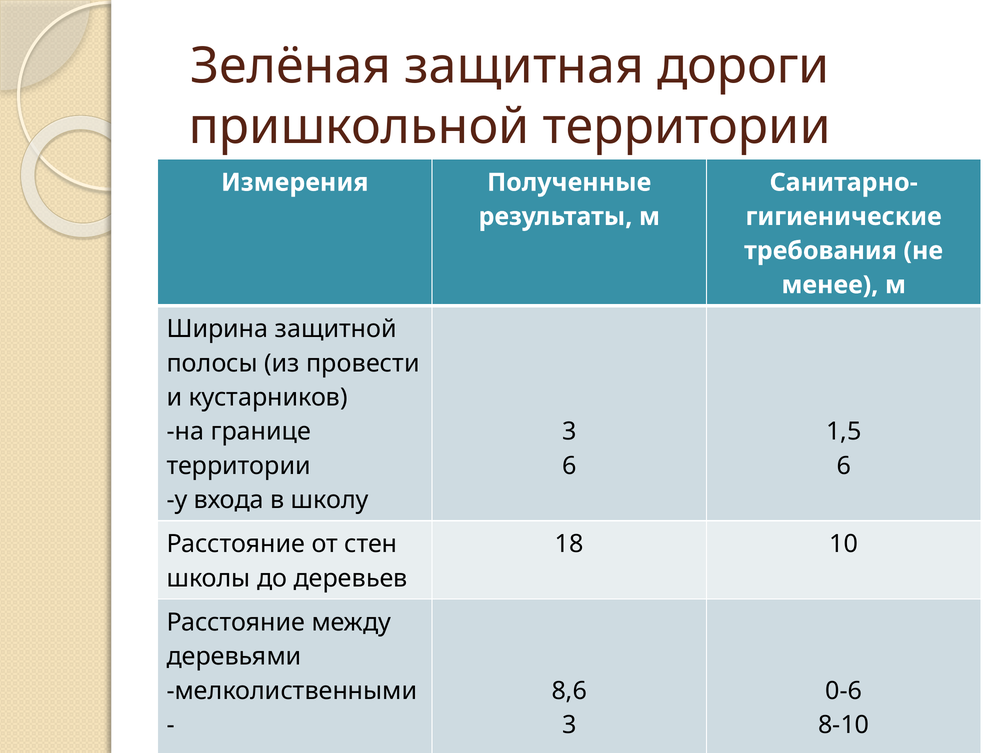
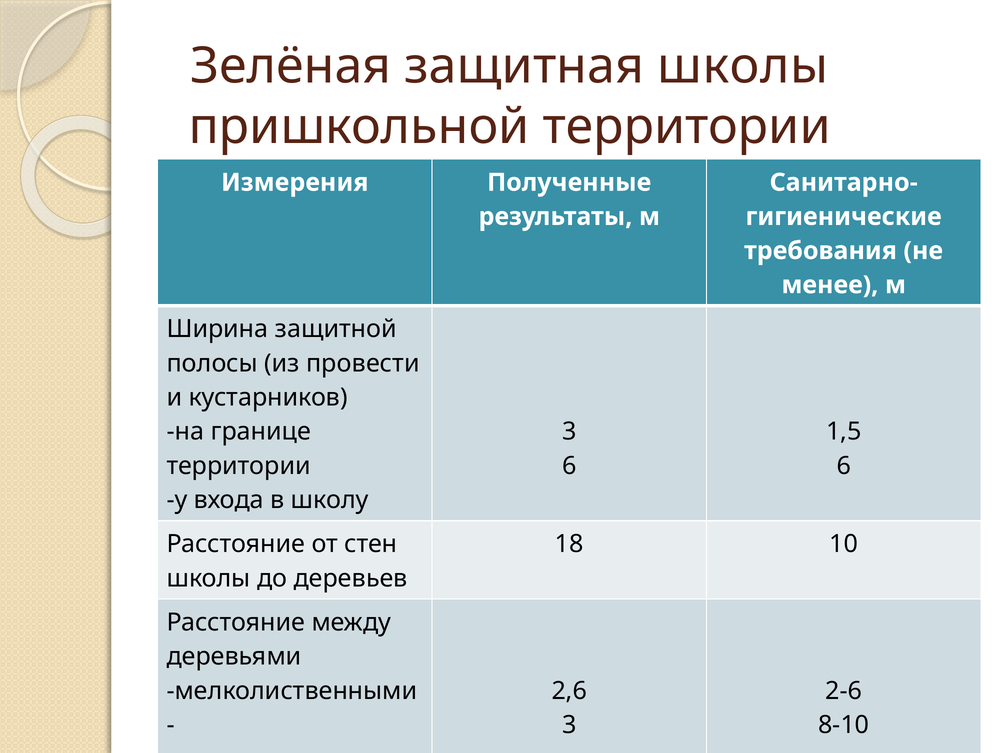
защитная дороги: дороги -> школы (743, 66)
8,6: 8,6 -> 2,6 (569, 691)
0-6: 0-6 -> 2-6 (844, 691)
